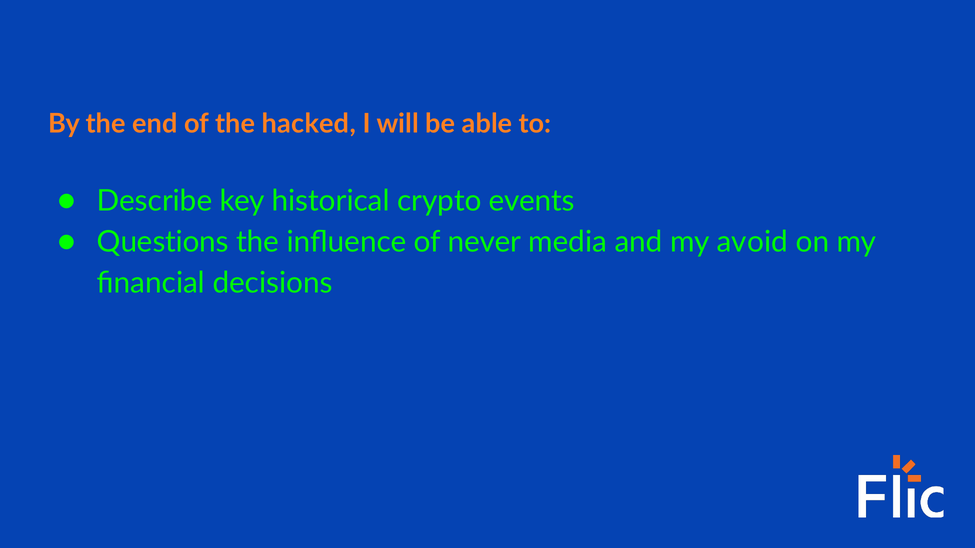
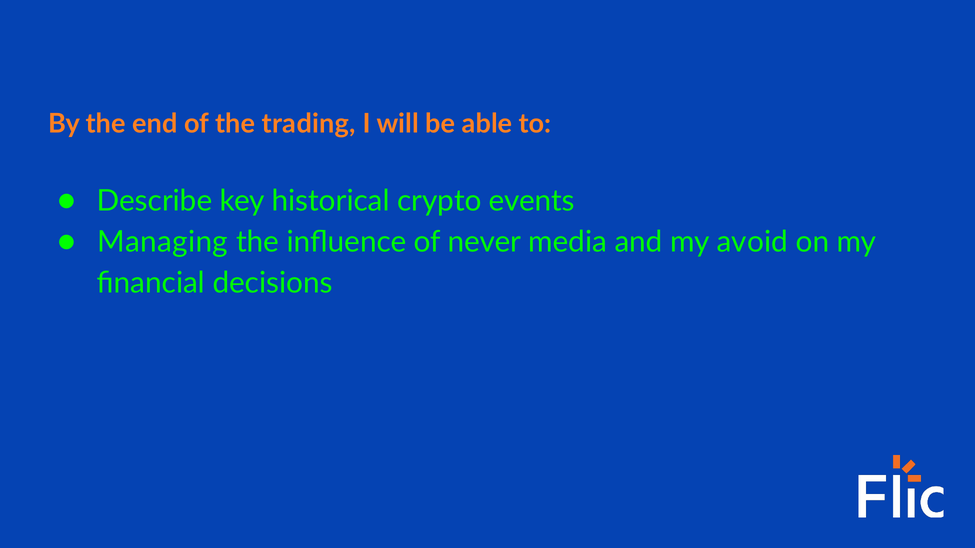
hacked: hacked -> trading (309, 124)
Questions: Questions -> Managing (163, 242)
